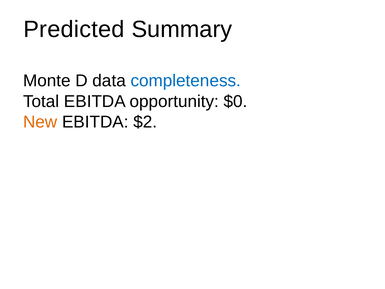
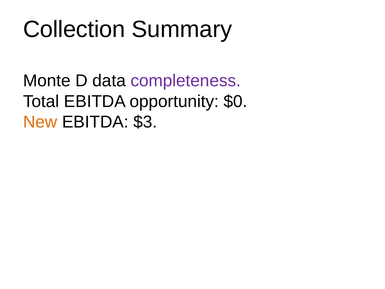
Predicted: Predicted -> Collection (74, 29)
completeness colour: blue -> purple (186, 81)
$2: $2 -> $3 (145, 122)
